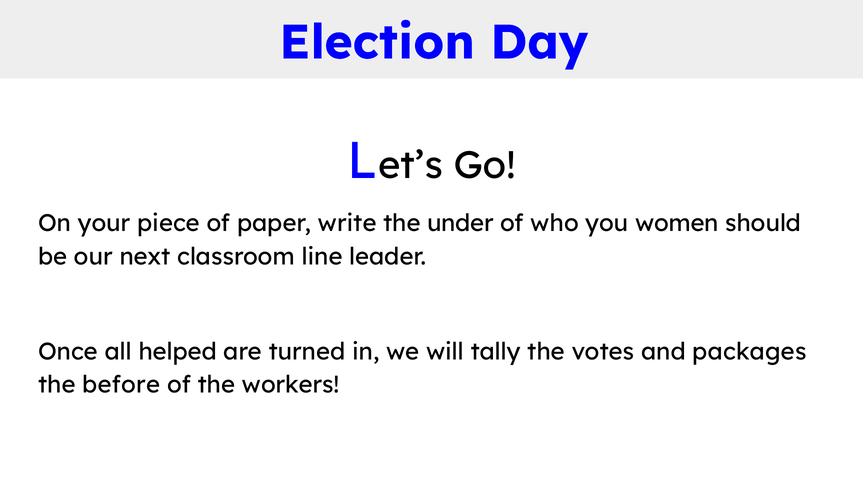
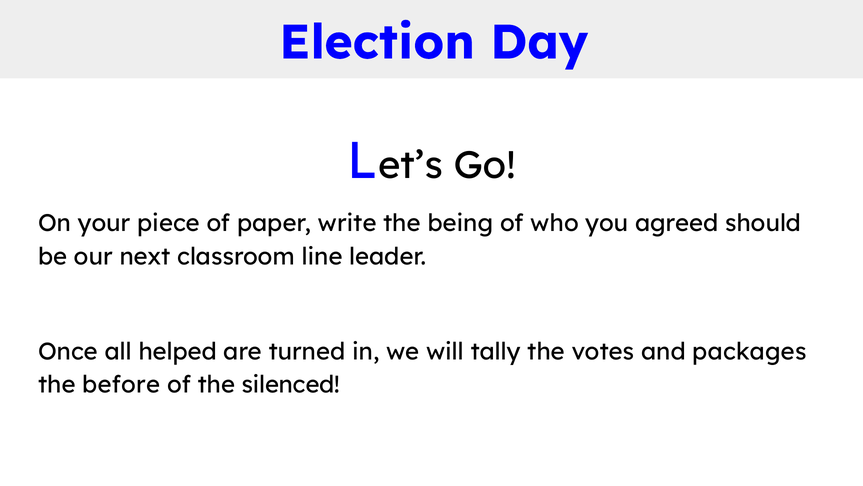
under: under -> being (460, 223)
women: women -> agreed (677, 223)
workers: workers -> silenced (291, 384)
